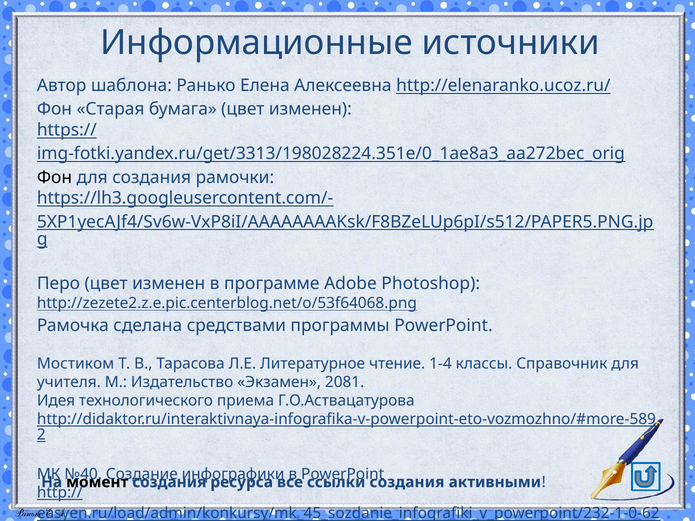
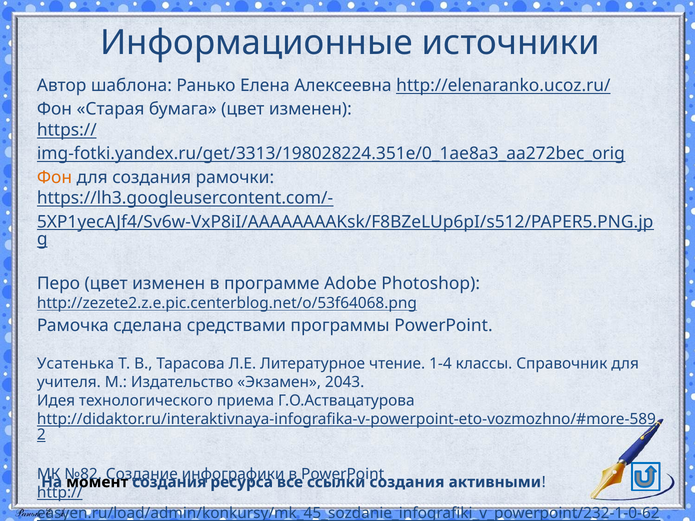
Фон colour: black -> orange (54, 177)
Мостиком: Мостиком -> Усатенька (76, 364)
2081: 2081 -> 2043 (345, 382)
№40: №40 -> №82 (83, 474)
